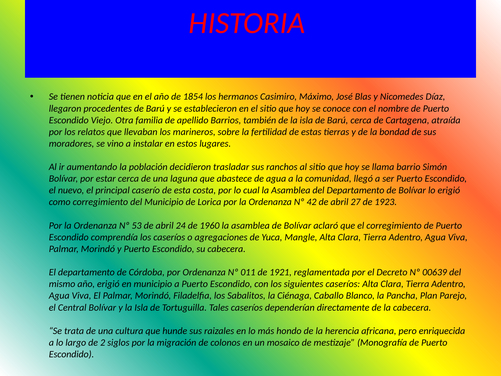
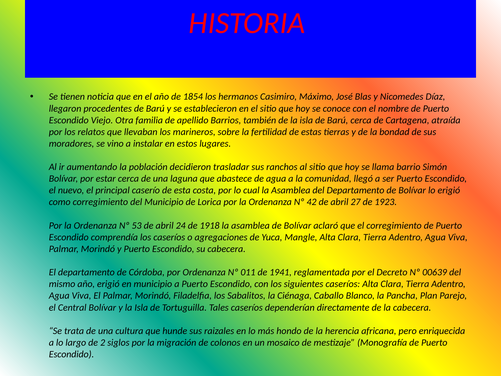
1960: 1960 -> 1918 (210, 225)
1921: 1921 -> 1941 (281, 272)
